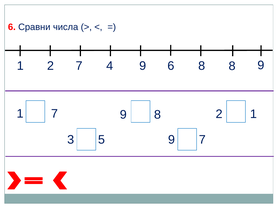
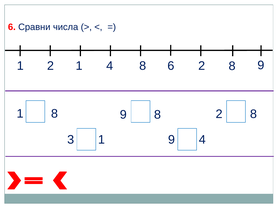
7: 7 -> 1 (79, 66)
4 9: 9 -> 8 (143, 66)
6 8: 8 -> 2 (202, 66)
7: 7 -> 8 (54, 114)
1: 1 -> 8 (254, 114)
3 5: 5 -> 1 (102, 140)
9 7: 7 -> 4 (202, 140)
